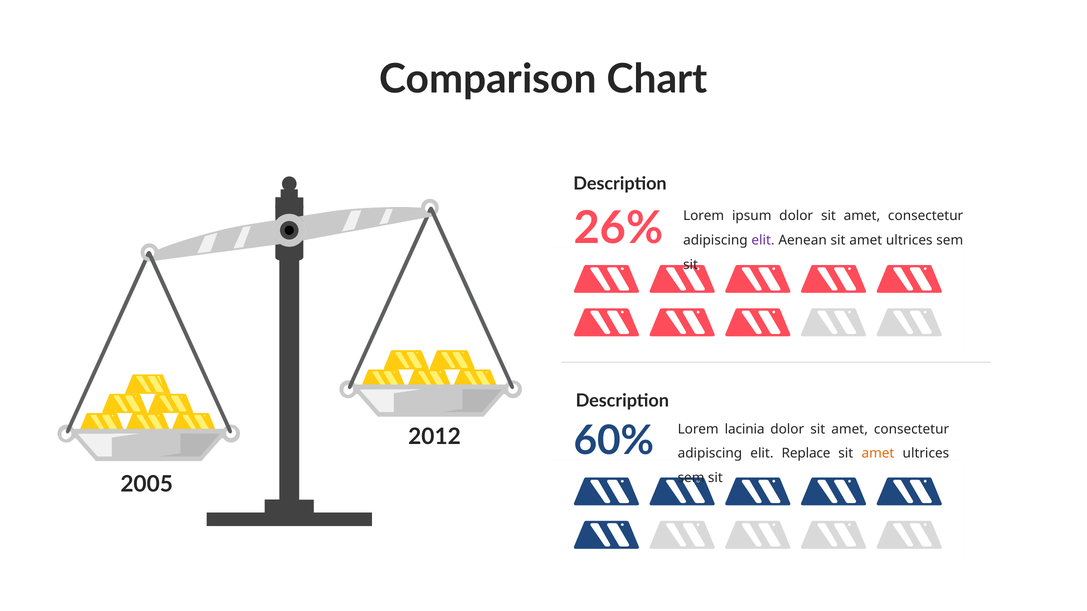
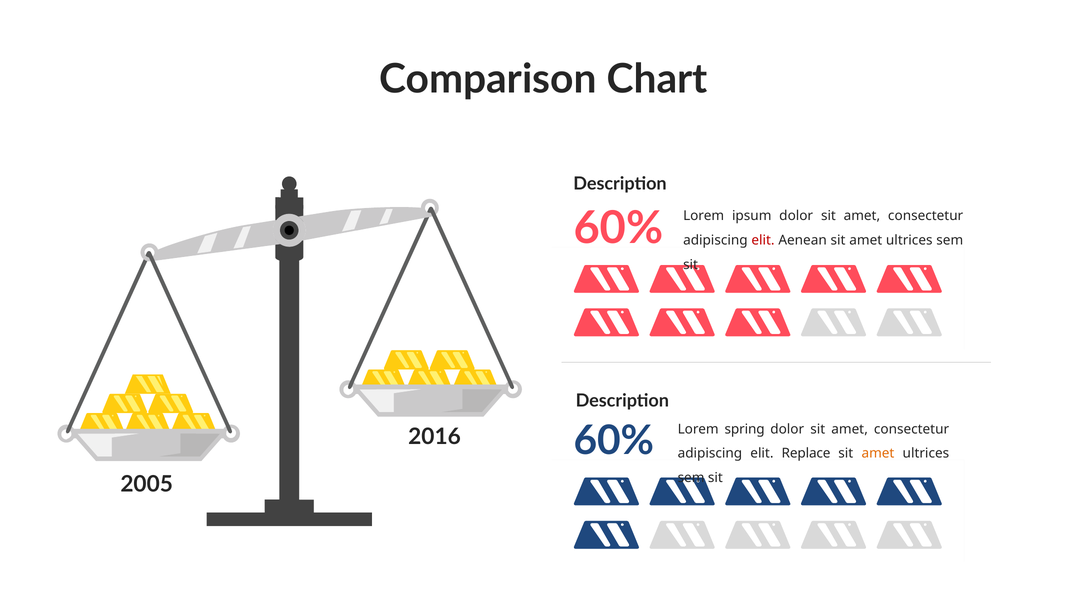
26%: 26% -> 60% (618, 229)
elit colour: purple -> red (763, 240)
lacinia: lacinia -> spring (745, 429)
2012: 2012 -> 2016 (435, 437)
